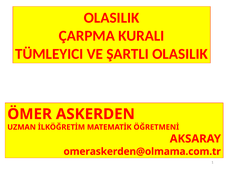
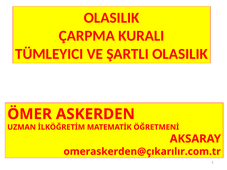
omeraskerden@olmama.com.tr: omeraskerden@olmama.com.tr -> omeraskerden@çıkarılır.com.tr (142, 152)
